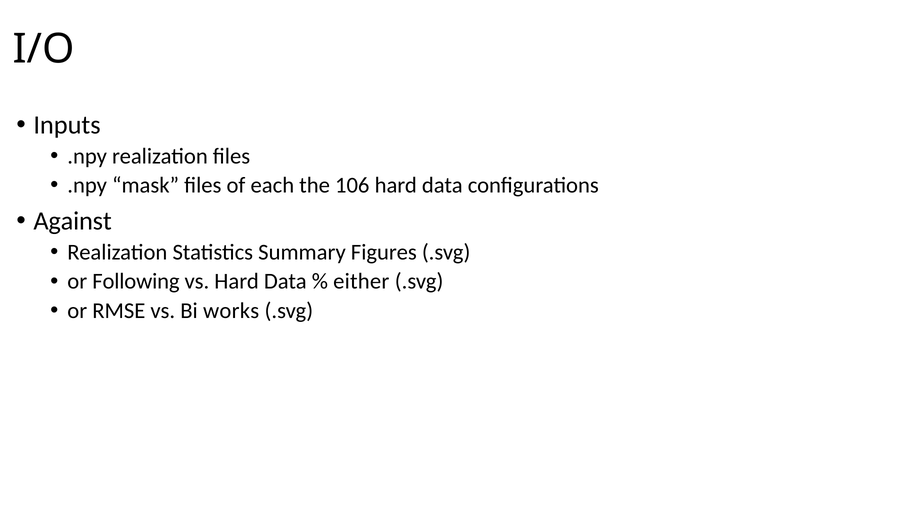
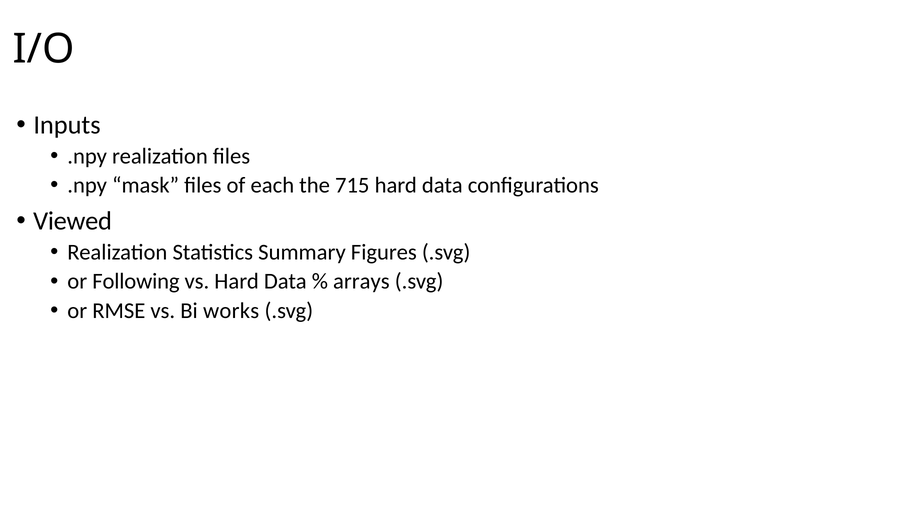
106: 106 -> 715 (352, 186)
Against: Against -> Viewed (73, 221)
either: either -> arrays (361, 282)
